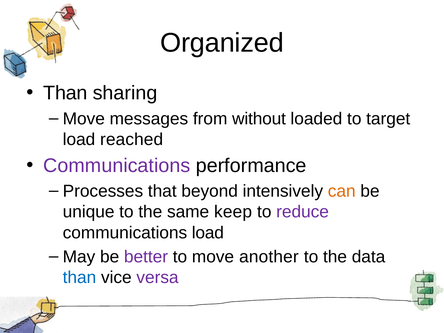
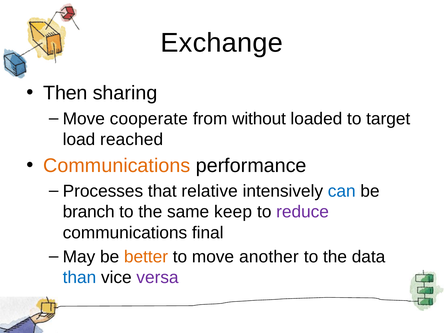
Organized: Organized -> Exchange (222, 43)
Than: Than -> Then (65, 93)
messages: messages -> cooperate (149, 119)
Communications colour: purple -> orange (117, 166)
beyond: beyond -> relative (210, 191)
can colour: orange -> blue (342, 191)
unique: unique -> branch (89, 212)
communications load: load -> final (208, 233)
better colour: purple -> orange (146, 257)
